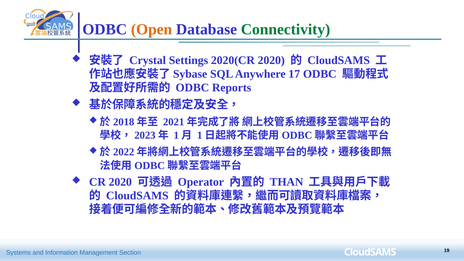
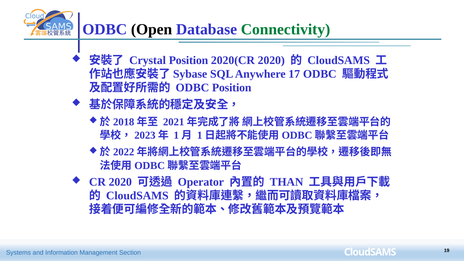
Open colour: orange -> black (152, 29)
Crystal Settings: Settings -> Position (189, 60)
ODBC Reports: Reports -> Position (232, 88)
